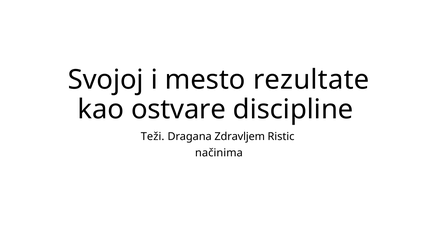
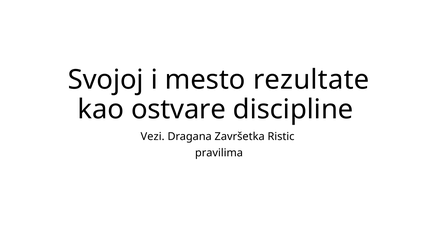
Teži: Teži -> Vezi (153, 137)
Zdravljem: Zdravljem -> Završetka (240, 137)
načinima: načinima -> pravilima (219, 153)
